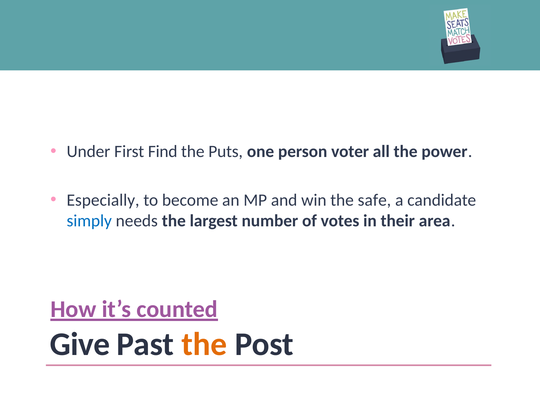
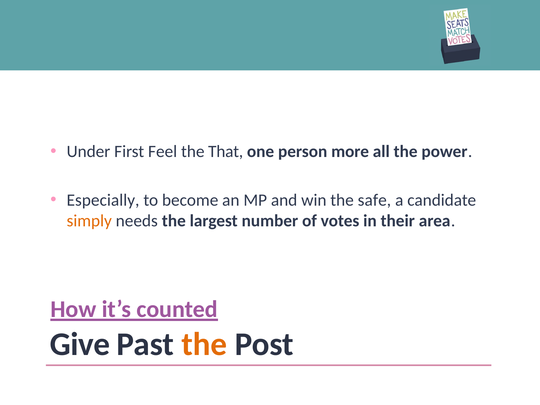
Find: Find -> Feel (163, 152)
Puts: Puts -> That (226, 152)
voter: voter -> more (350, 152)
simply colour: blue -> orange (89, 221)
